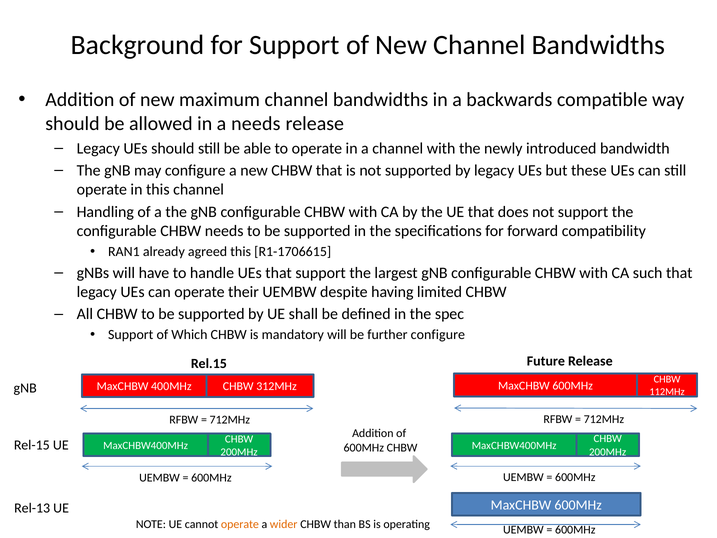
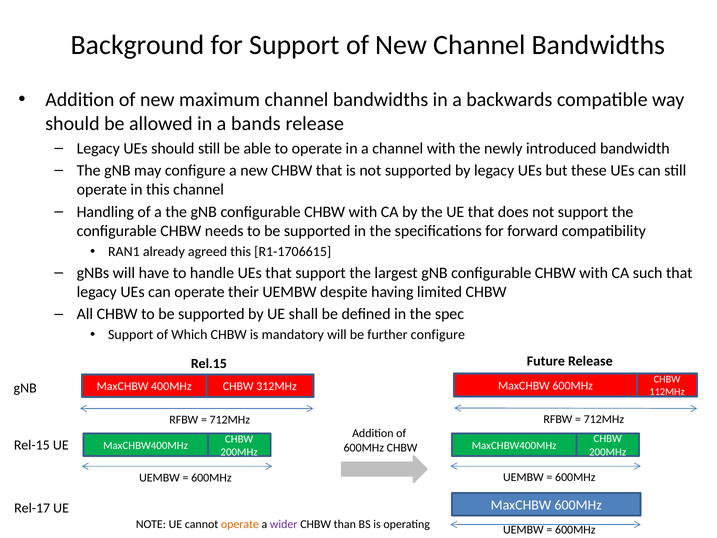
a needs: needs -> bands (256, 124)
Rel-13: Rel-13 -> Rel-17 (32, 508)
wider colour: orange -> purple (284, 524)
